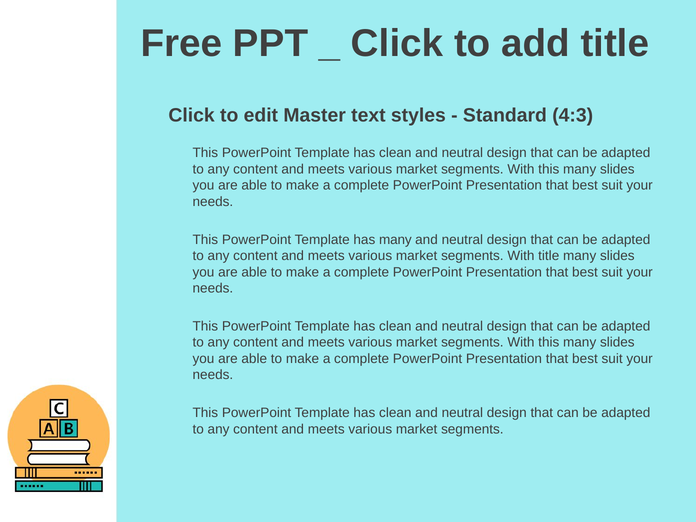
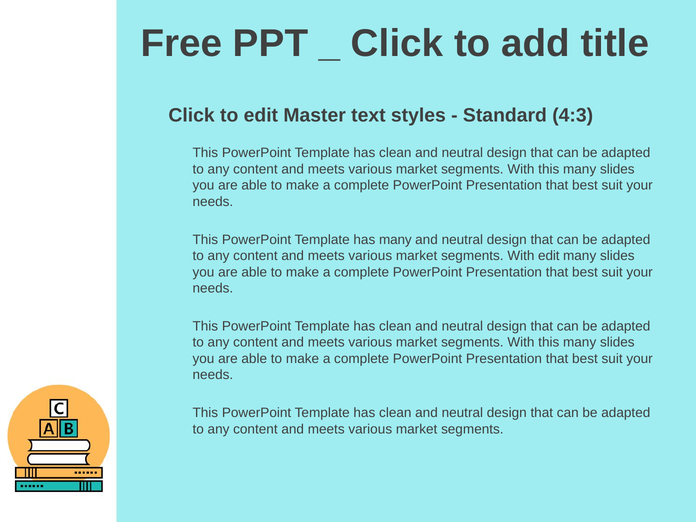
With title: title -> edit (549, 256)
